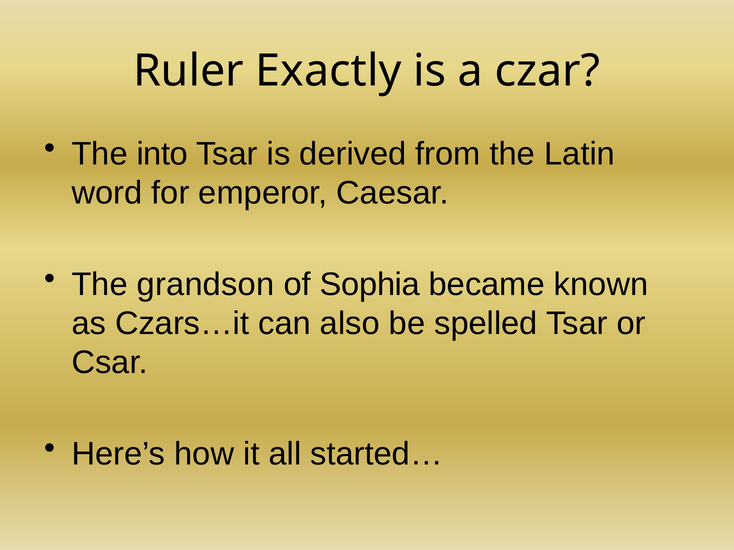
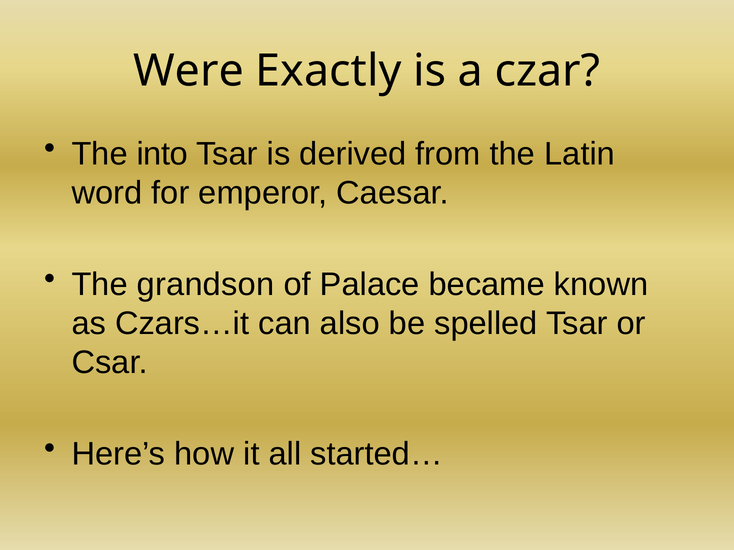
Ruler: Ruler -> Were (188, 71)
Sophia: Sophia -> Palace (370, 285)
